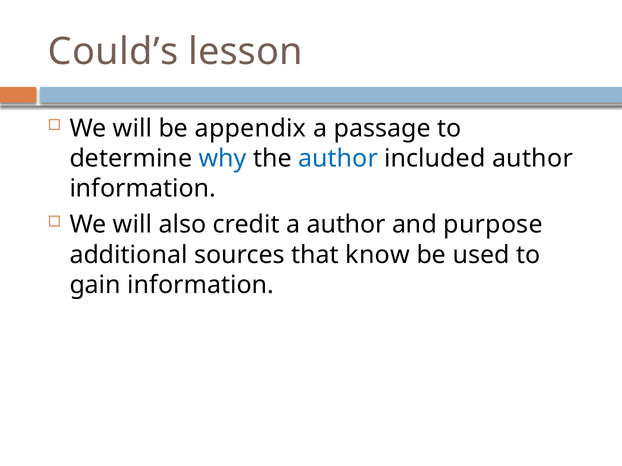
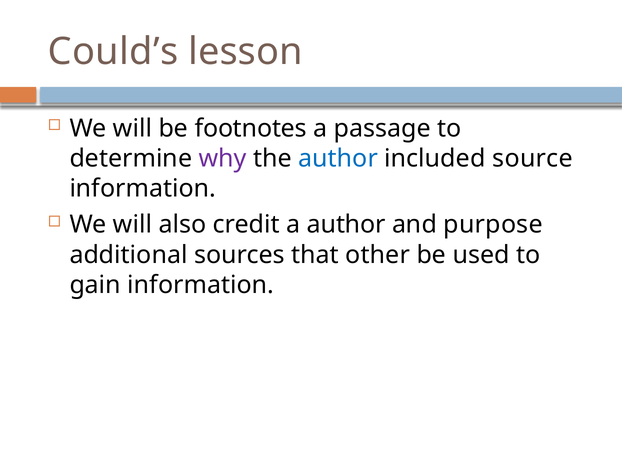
appendix: appendix -> footnotes (251, 129)
why colour: blue -> purple (223, 159)
included author: author -> source (533, 159)
know: know -> other (378, 255)
